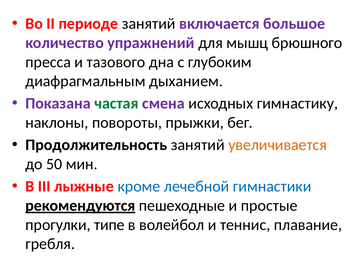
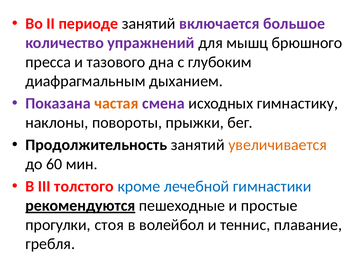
частая colour: green -> orange (116, 103)
50: 50 -> 60 (54, 164)
лыжные: лыжные -> толстого (84, 186)
типе: типе -> стоя (109, 224)
